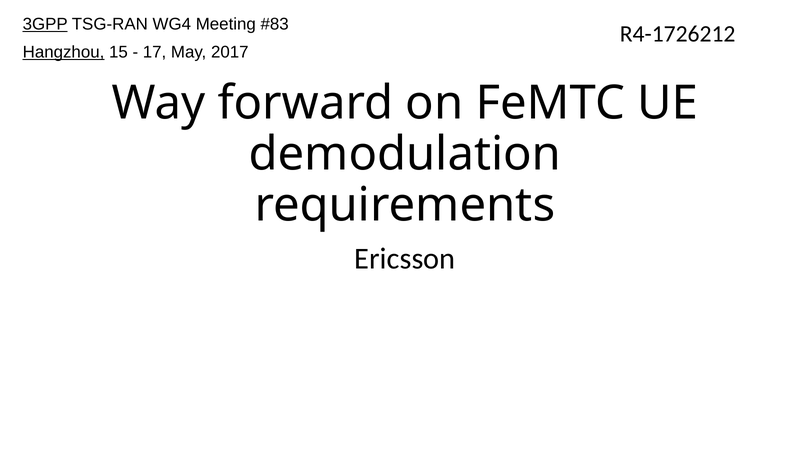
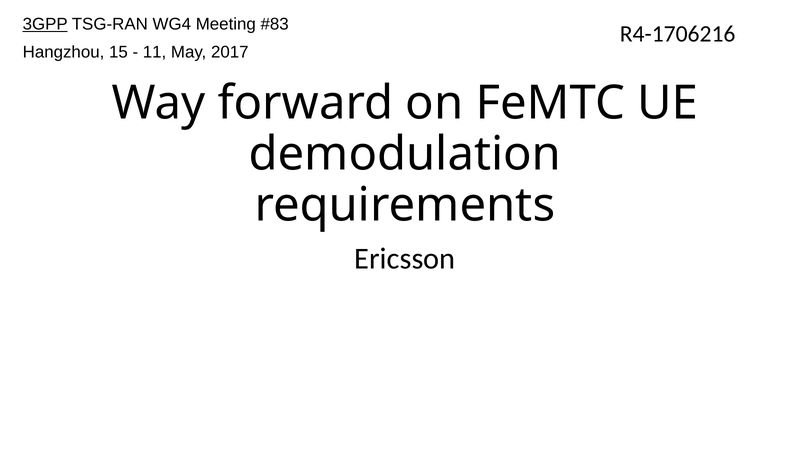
R4-1726212: R4-1726212 -> R4-1706216 (678, 34)
Hangzhou underline: present -> none (64, 52)
17: 17 -> 11 (155, 52)
